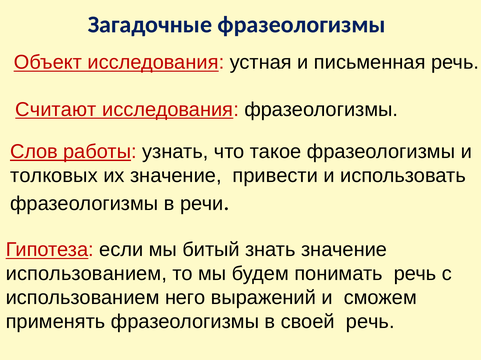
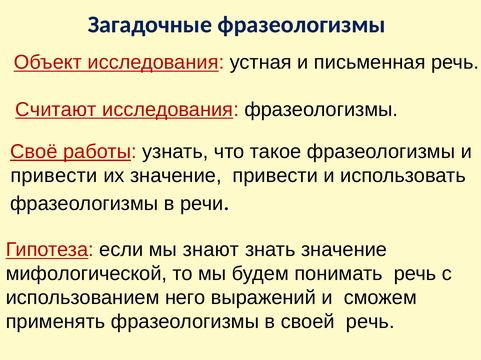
Слов: Слов -> Своё (34, 152)
толковых: толковых -> привести (54, 176)
битый: битый -> знают (211, 250)
использованием: использованием -> мифологической (86, 274)
